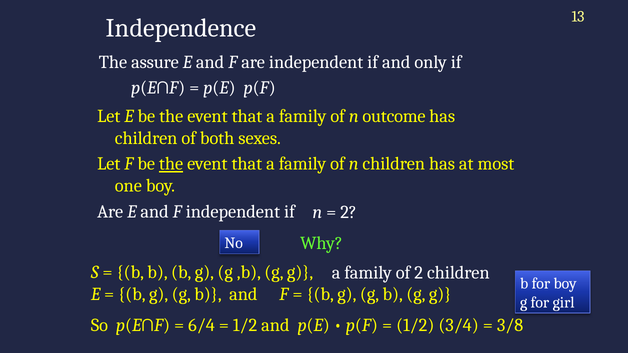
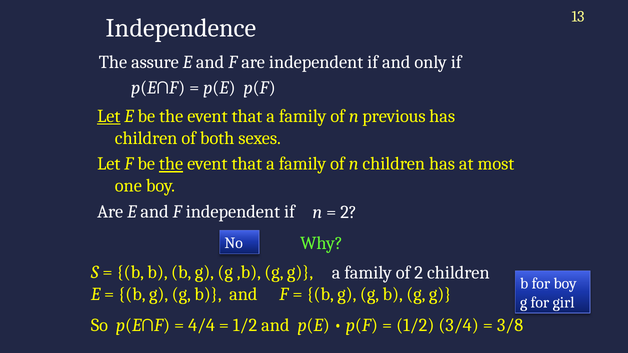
Let underline: none -> present (109, 116)
outcome: outcome -> previous (394, 116)
6/4: 6/4 -> 4/4 (202, 325)
